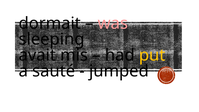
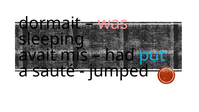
put colour: yellow -> light blue (152, 55)
